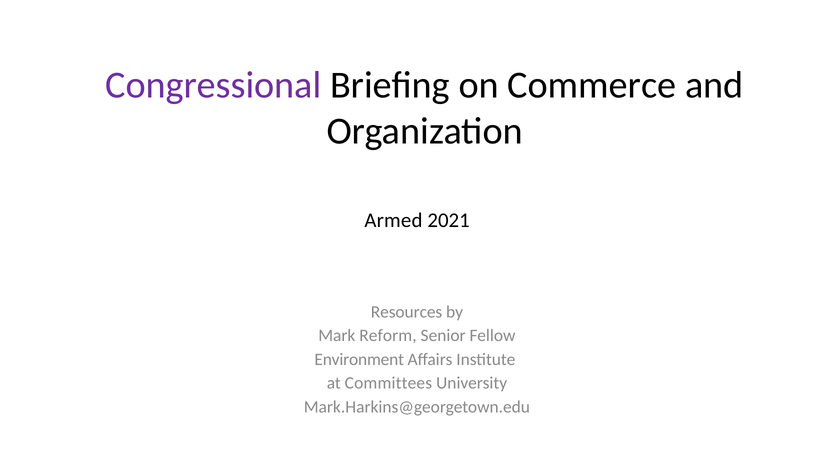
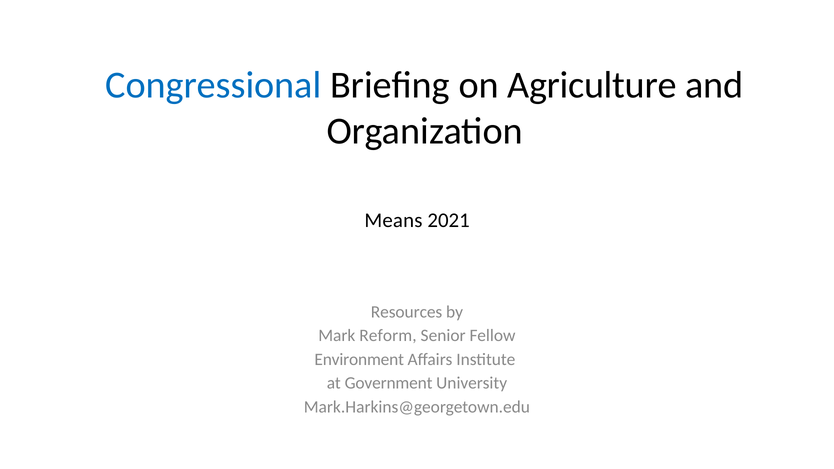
Congressional colour: purple -> blue (213, 85)
Commerce: Commerce -> Agriculture (592, 85)
Armed: Armed -> Means (393, 220)
Committees: Committees -> Government (389, 383)
